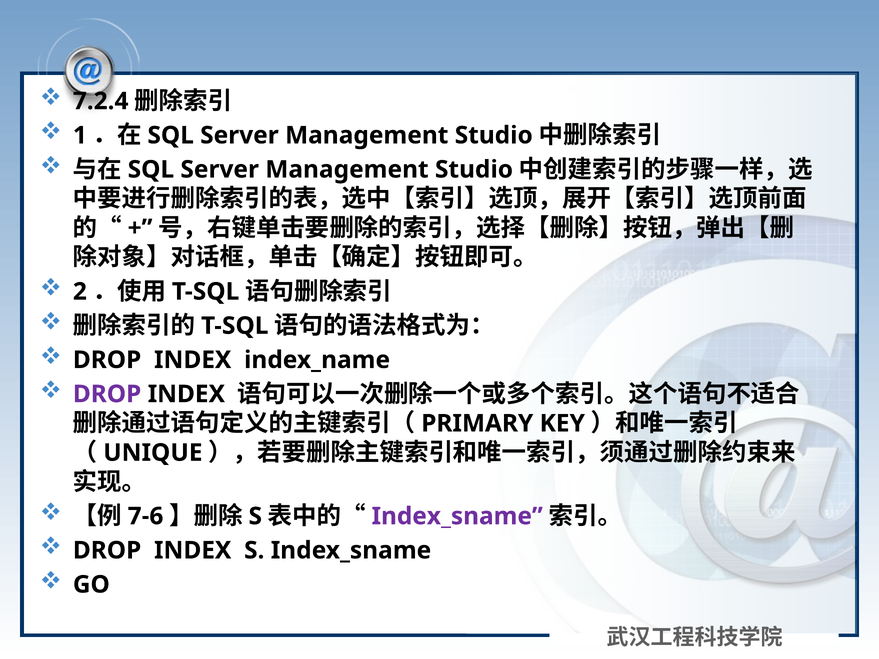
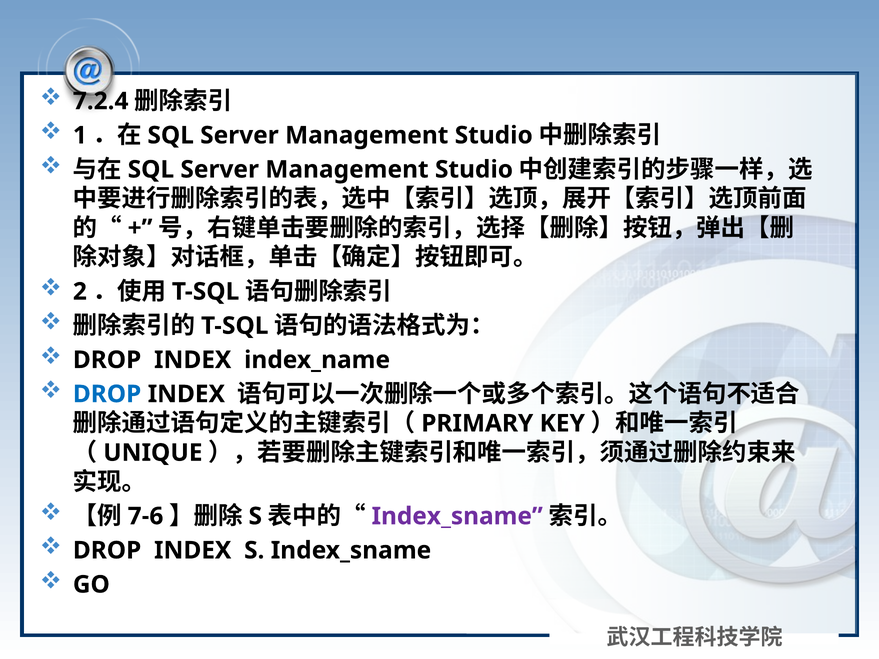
DROP colour: purple -> blue (107, 394)
